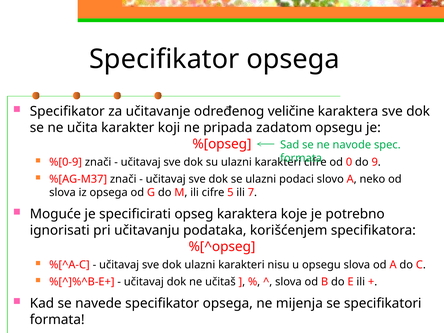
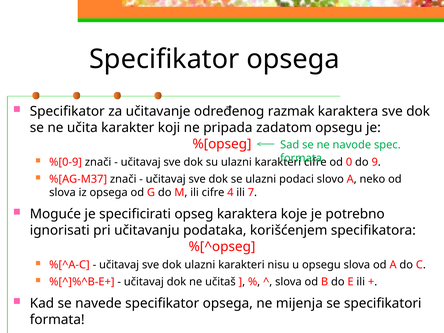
veličine: veličine -> razmak (291, 111)
5: 5 -> 4 (230, 193)
